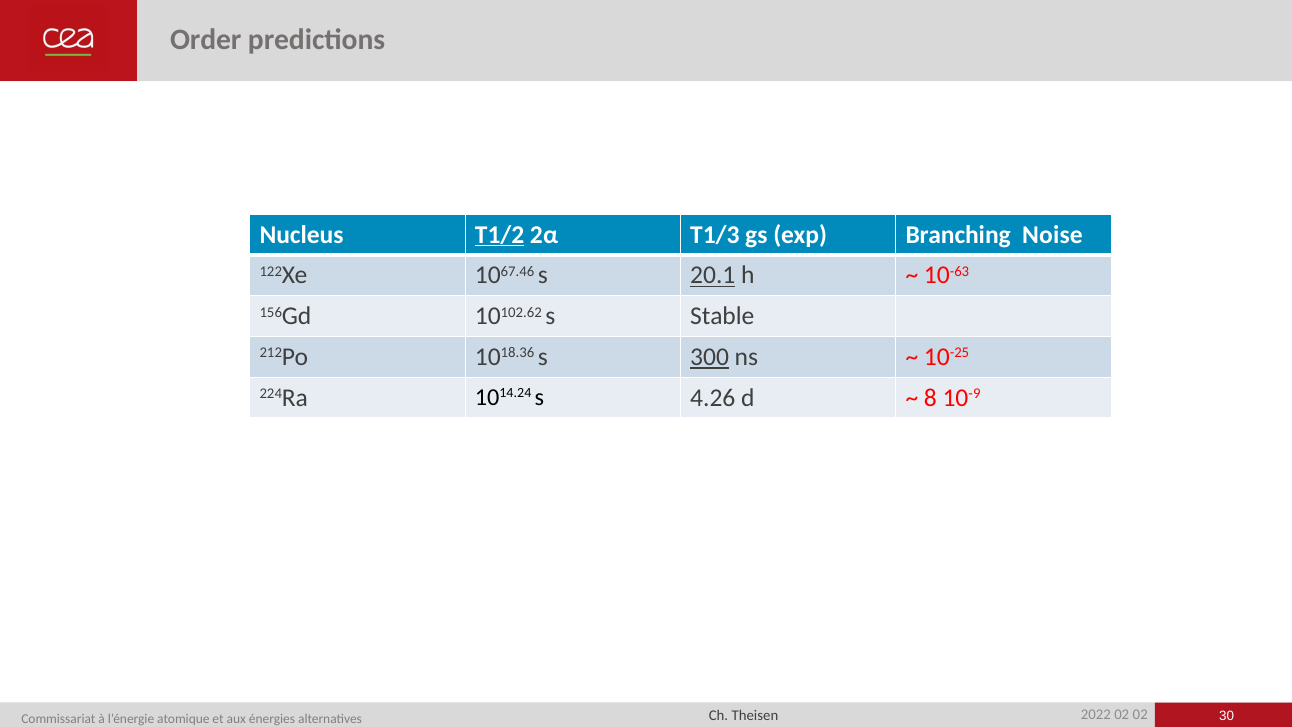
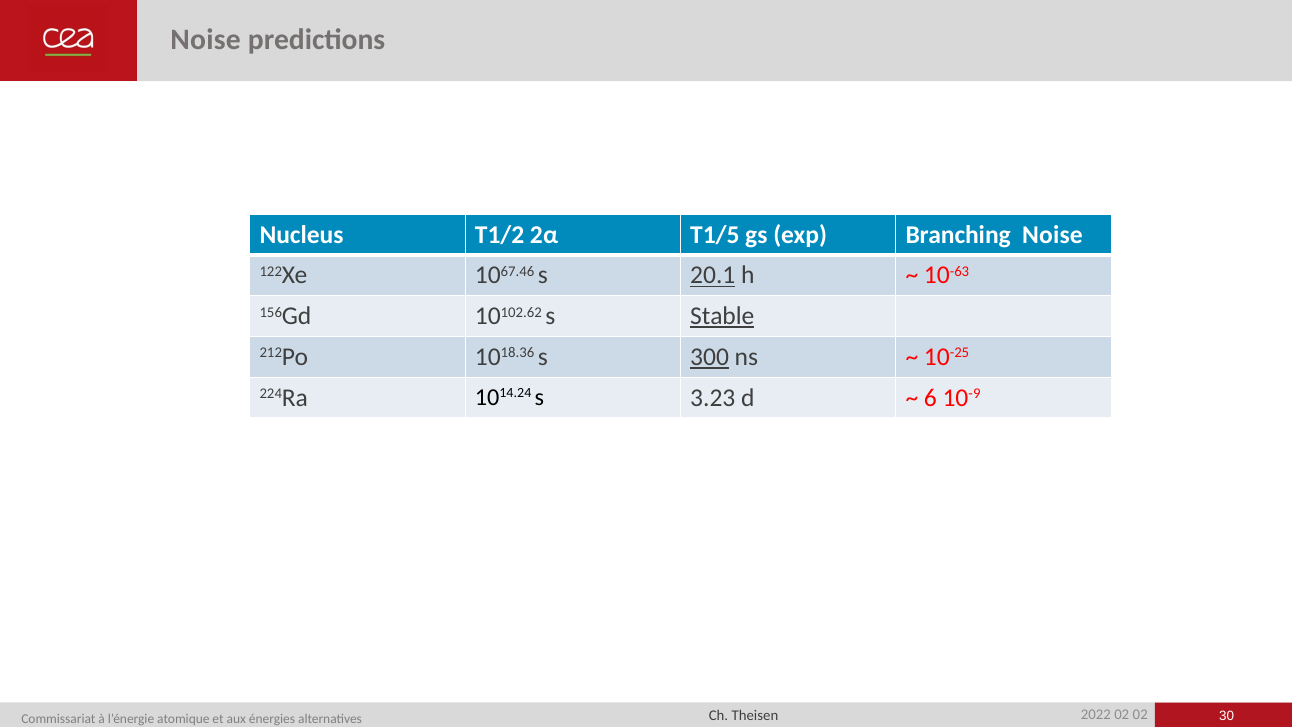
Order: Order -> Noise (206, 40)
T1/2 underline: present -> none (500, 235)
T1/3: T1/3 -> T1/5 (715, 235)
Stable underline: none -> present (722, 316)
4.26: 4.26 -> 3.23 (713, 398)
8: 8 -> 6 (930, 398)
